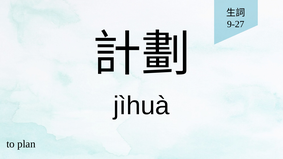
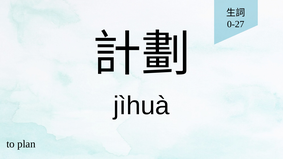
9-27: 9-27 -> 0-27 (236, 24)
